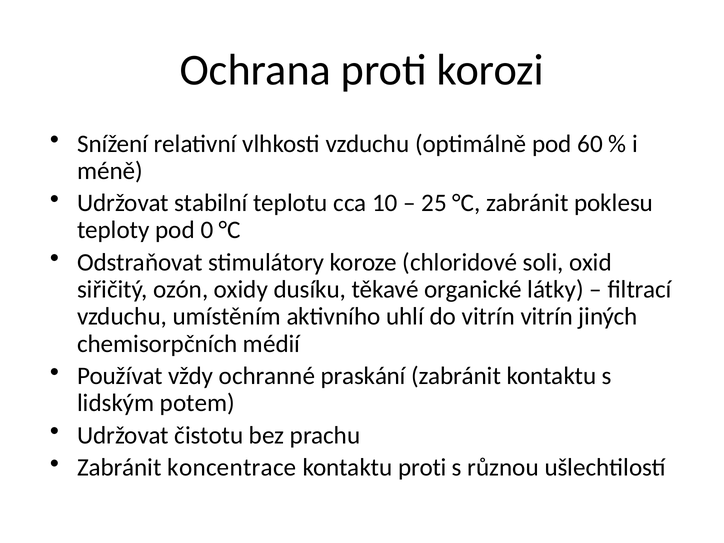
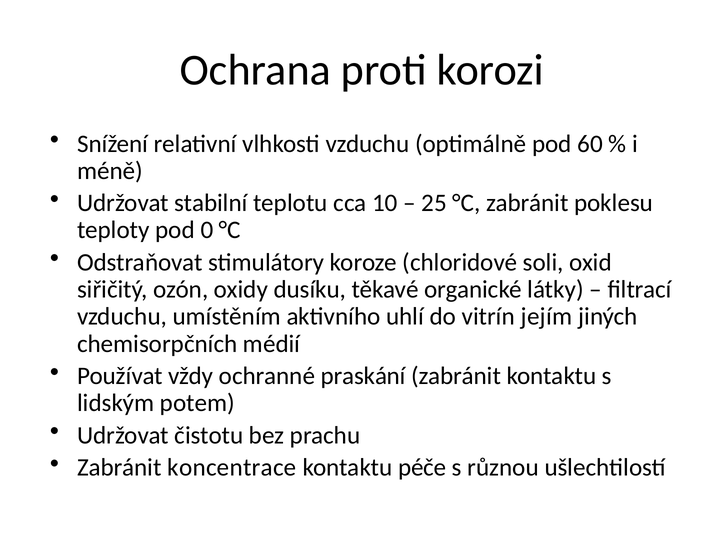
vitrín vitrín: vitrín -> jejím (547, 317)
kontaktu proti: proti -> péče (422, 468)
